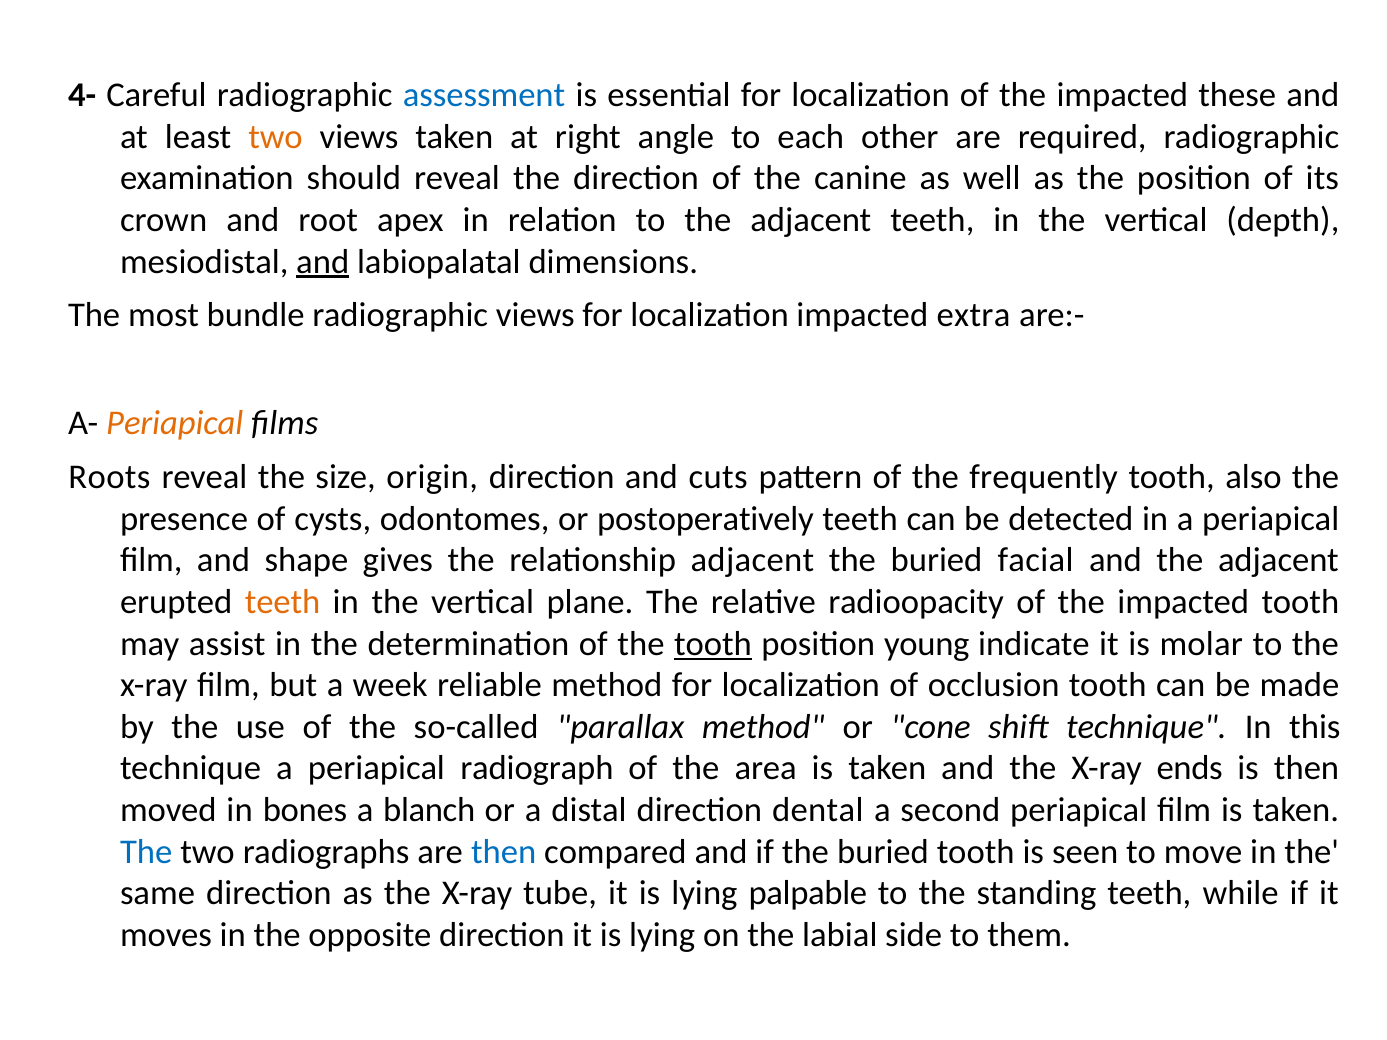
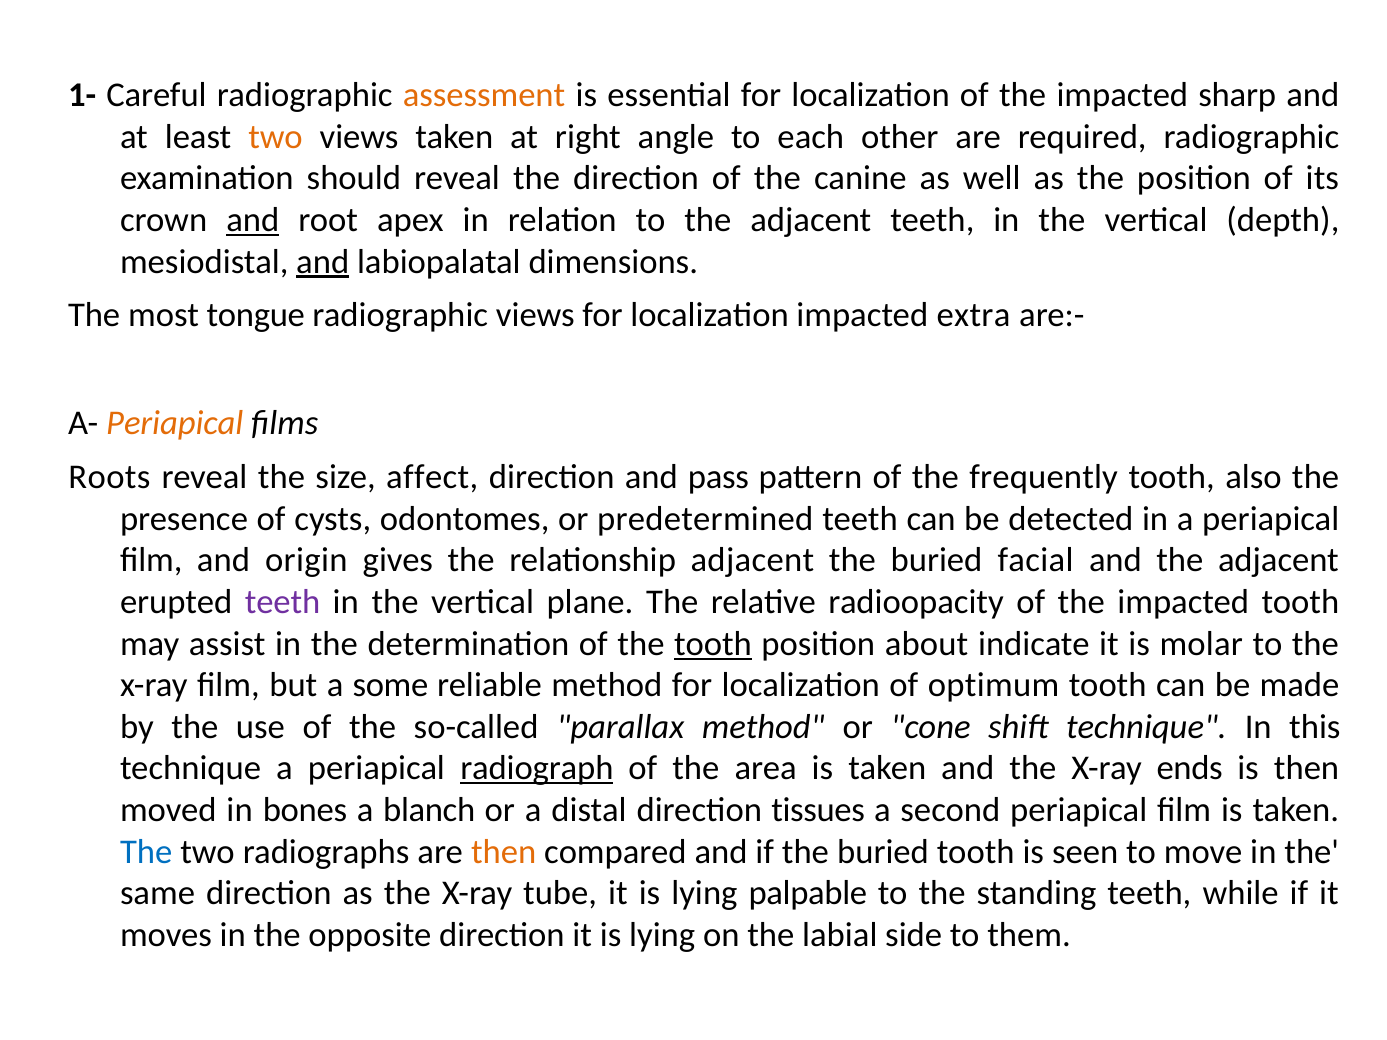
4-: 4- -> 1- (82, 95)
assessment colour: blue -> orange (484, 95)
these: these -> sharp (1237, 95)
and underline: none -> present (253, 220)
bundle: bundle -> tongue (256, 316)
origin: origin -> affect (432, 477)
cuts: cuts -> pass (718, 477)
postoperatively: postoperatively -> predetermined (705, 519)
shape: shape -> origin (306, 561)
teeth colour: orange -> purple (283, 602)
young: young -> about (927, 644)
week: week -> some (390, 685)
occlusion: occlusion -> optimum (994, 685)
radiograph underline: none -> present (537, 769)
dental: dental -> tissues (818, 810)
then colour: blue -> orange (504, 852)
